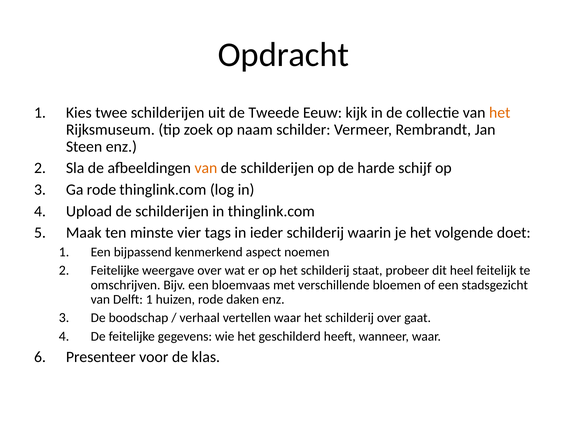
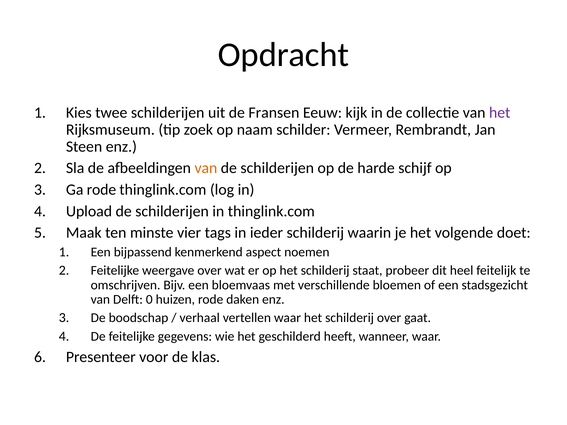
Tweede: Tweede -> Fransen (274, 113)
het colour: orange -> purple (500, 113)
Delft 1: 1 -> 0 (149, 300)
